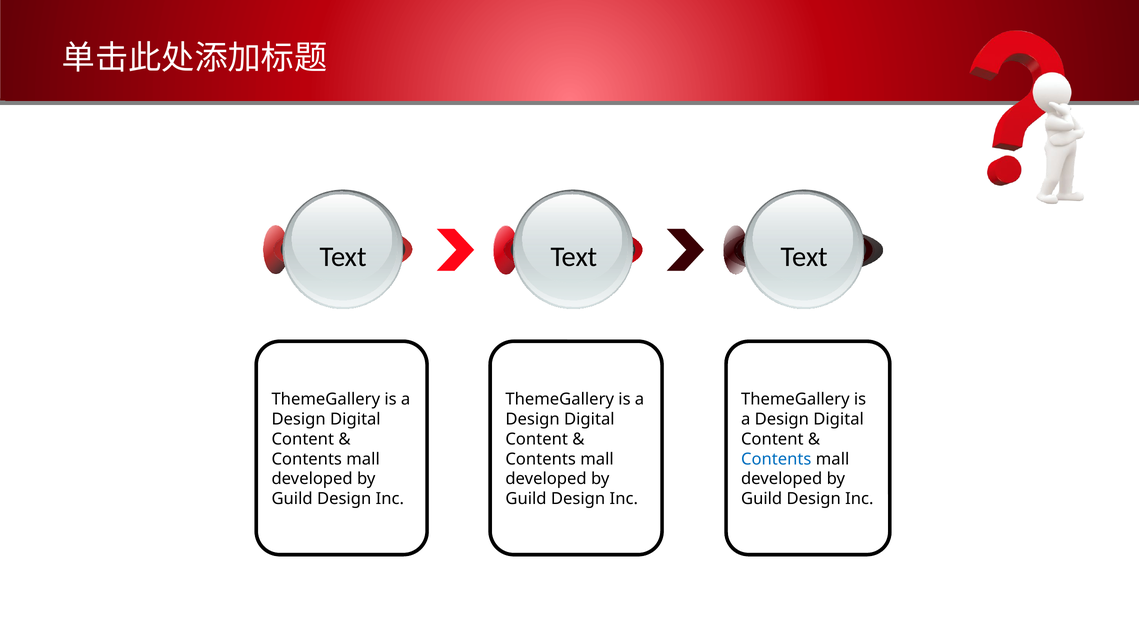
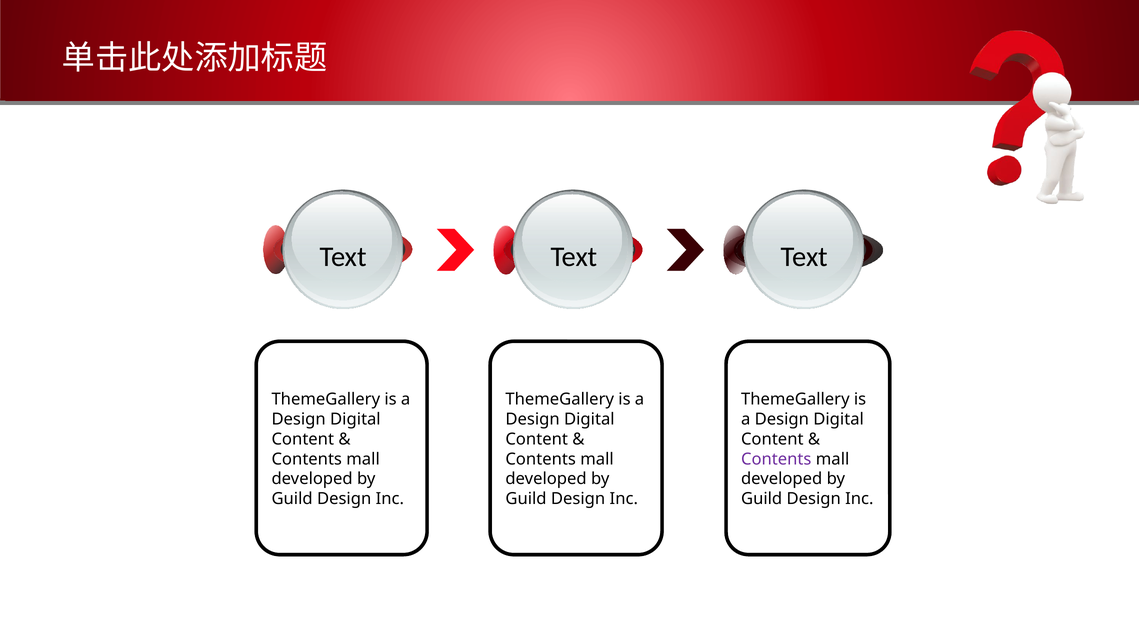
Contents colour: blue -> purple (776, 460)
